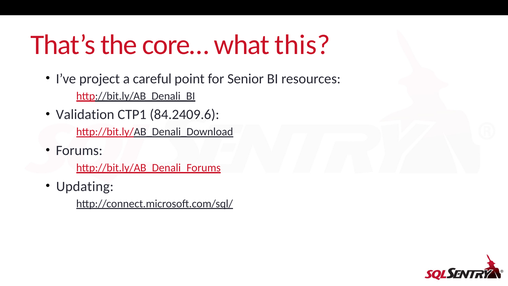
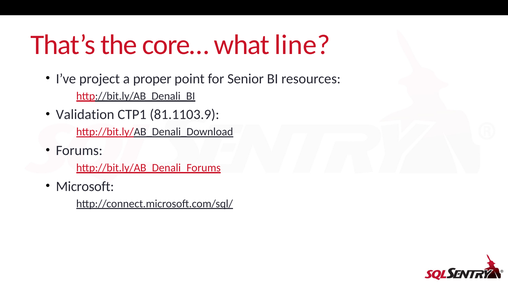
this: this -> line (302, 45)
careful: careful -> proper (152, 79)
84.2409.6: 84.2409.6 -> 81.1103.9 (185, 115)
Updating: Updating -> Microsoft (85, 186)
